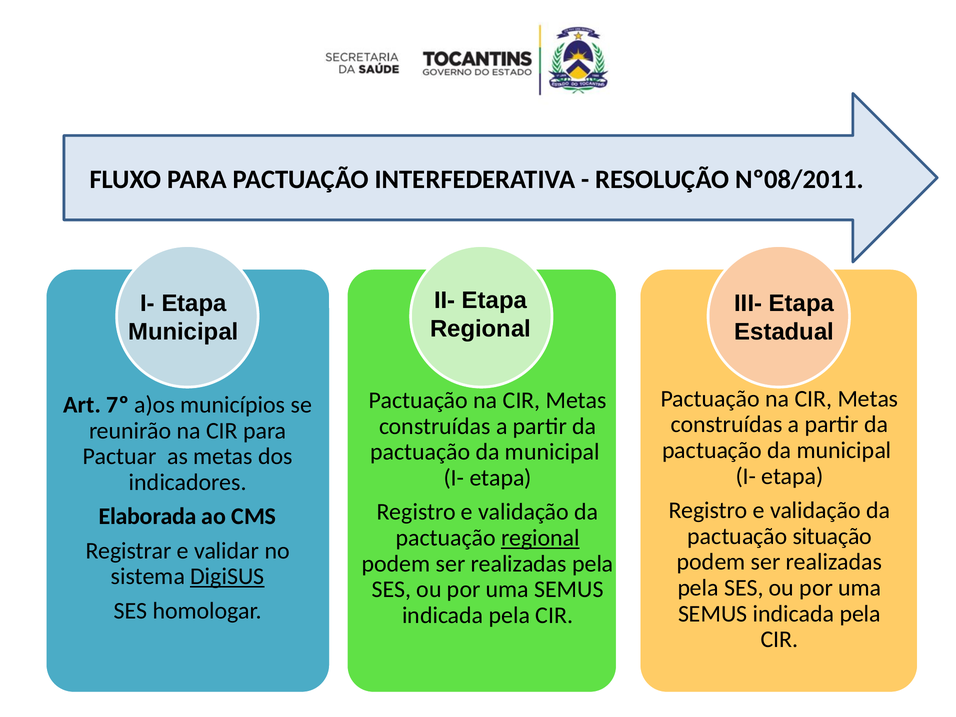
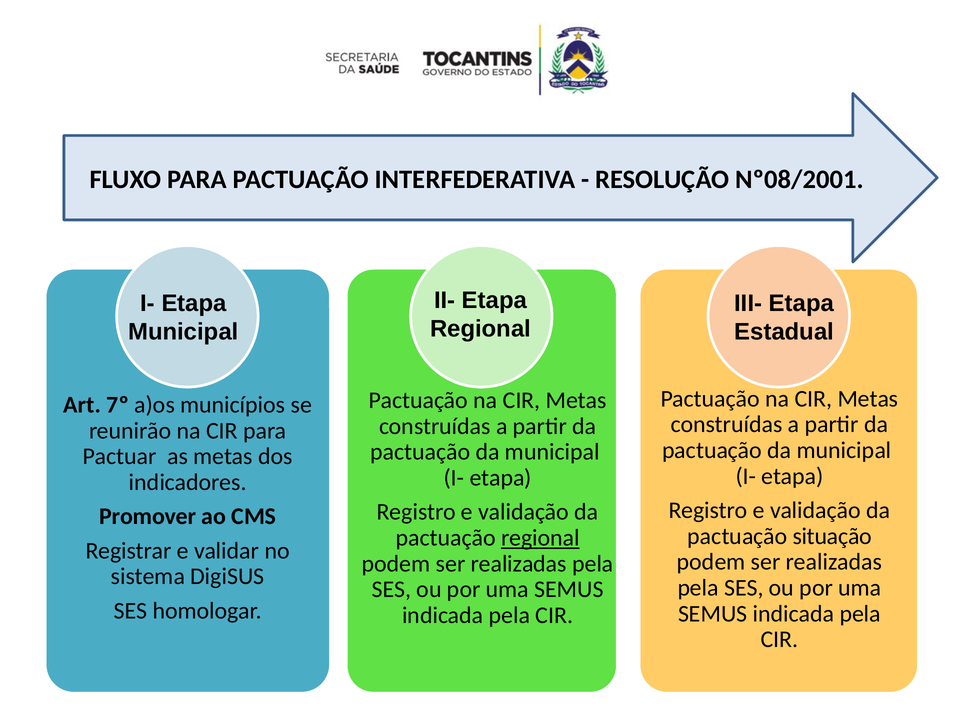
Nº08/2011: Nº08/2011 -> Nº08/2001 (800, 180)
Elaborada: Elaborada -> Promover (148, 517)
DigiSUS underline: present -> none (227, 577)
